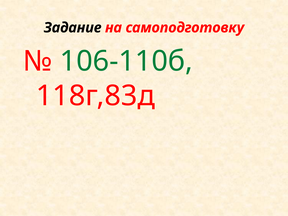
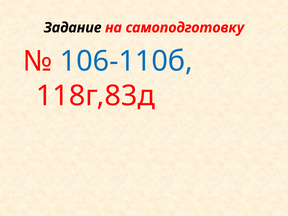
106-110б colour: green -> blue (126, 61)
